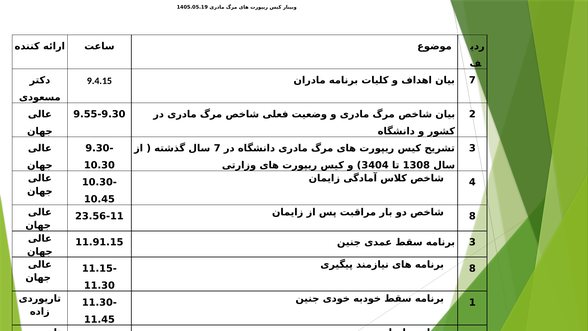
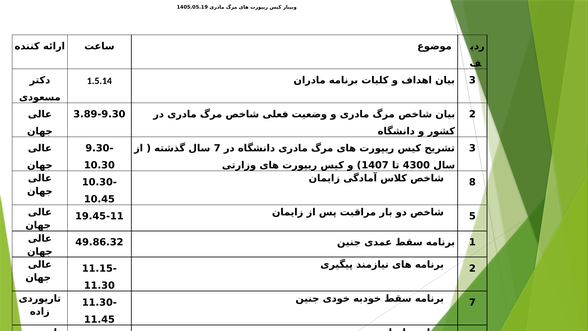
9.4.15: 9.4.15 -> 1.5.14 (99, 81)
7: 7 -> 3 (472, 80)
9.55-9.30: 9.55-9.30 -> 3.89-9.30 (99, 114)
3404: 3404 -> 1407 (375, 165)
1308: 1308 -> 4300 (416, 165)
4: 4 -> 8 (472, 182)
23.56-11: 23.56-11 -> 19.45-11 (99, 216)
8: 8 -> 5 (472, 216)
11.91.15: 11.91.15 -> 49.86.32 (99, 242)
3: 3 -> 1 (472, 242)
8: 8 -> 2 (472, 268)
1: 1 -> 7 (472, 302)
